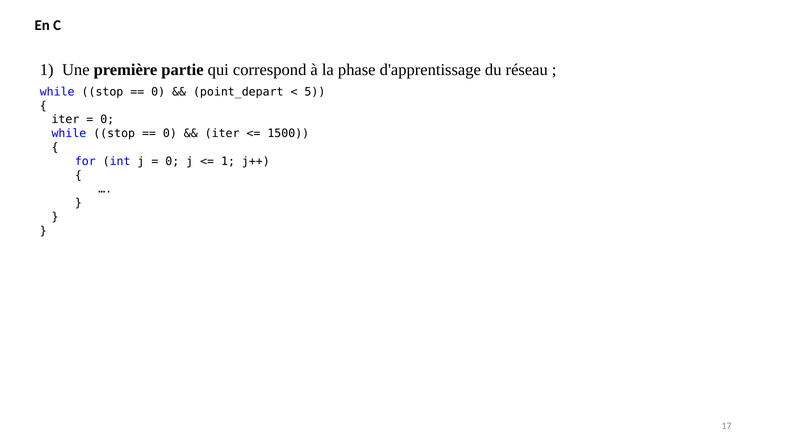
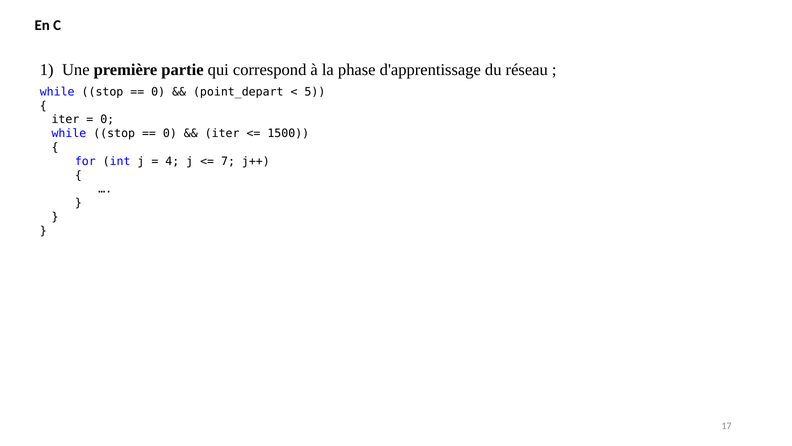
0: 0 -> 4 (172, 161)
1: 1 -> 7 (228, 161)
